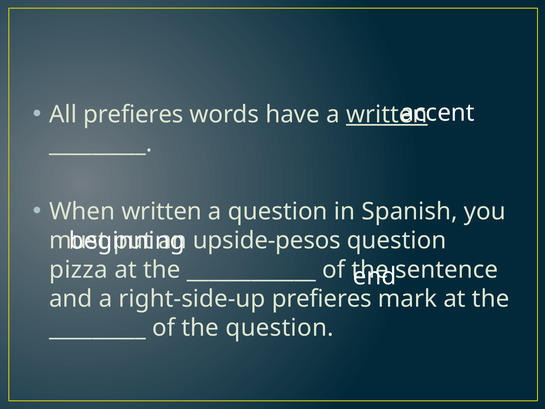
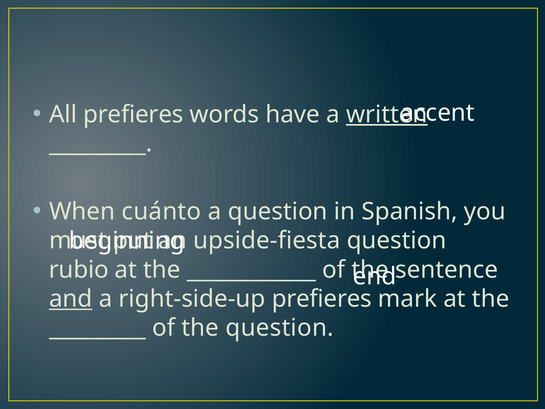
When written: written -> cuánto (161, 211)
upside-pesos: upside-pesos -> upside-fiesta (267, 240)
pizza: pizza -> rubio (79, 270)
and underline: none -> present (71, 299)
